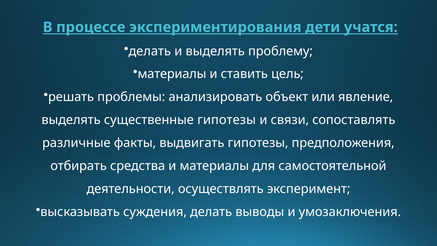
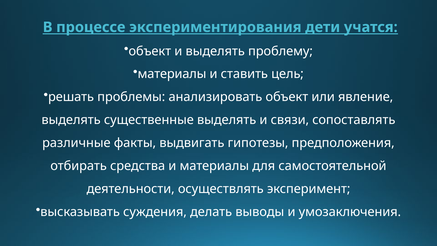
делать: делать -> объект (150, 51)
существенные гипотезы: гипотезы -> выделять (227, 120)
